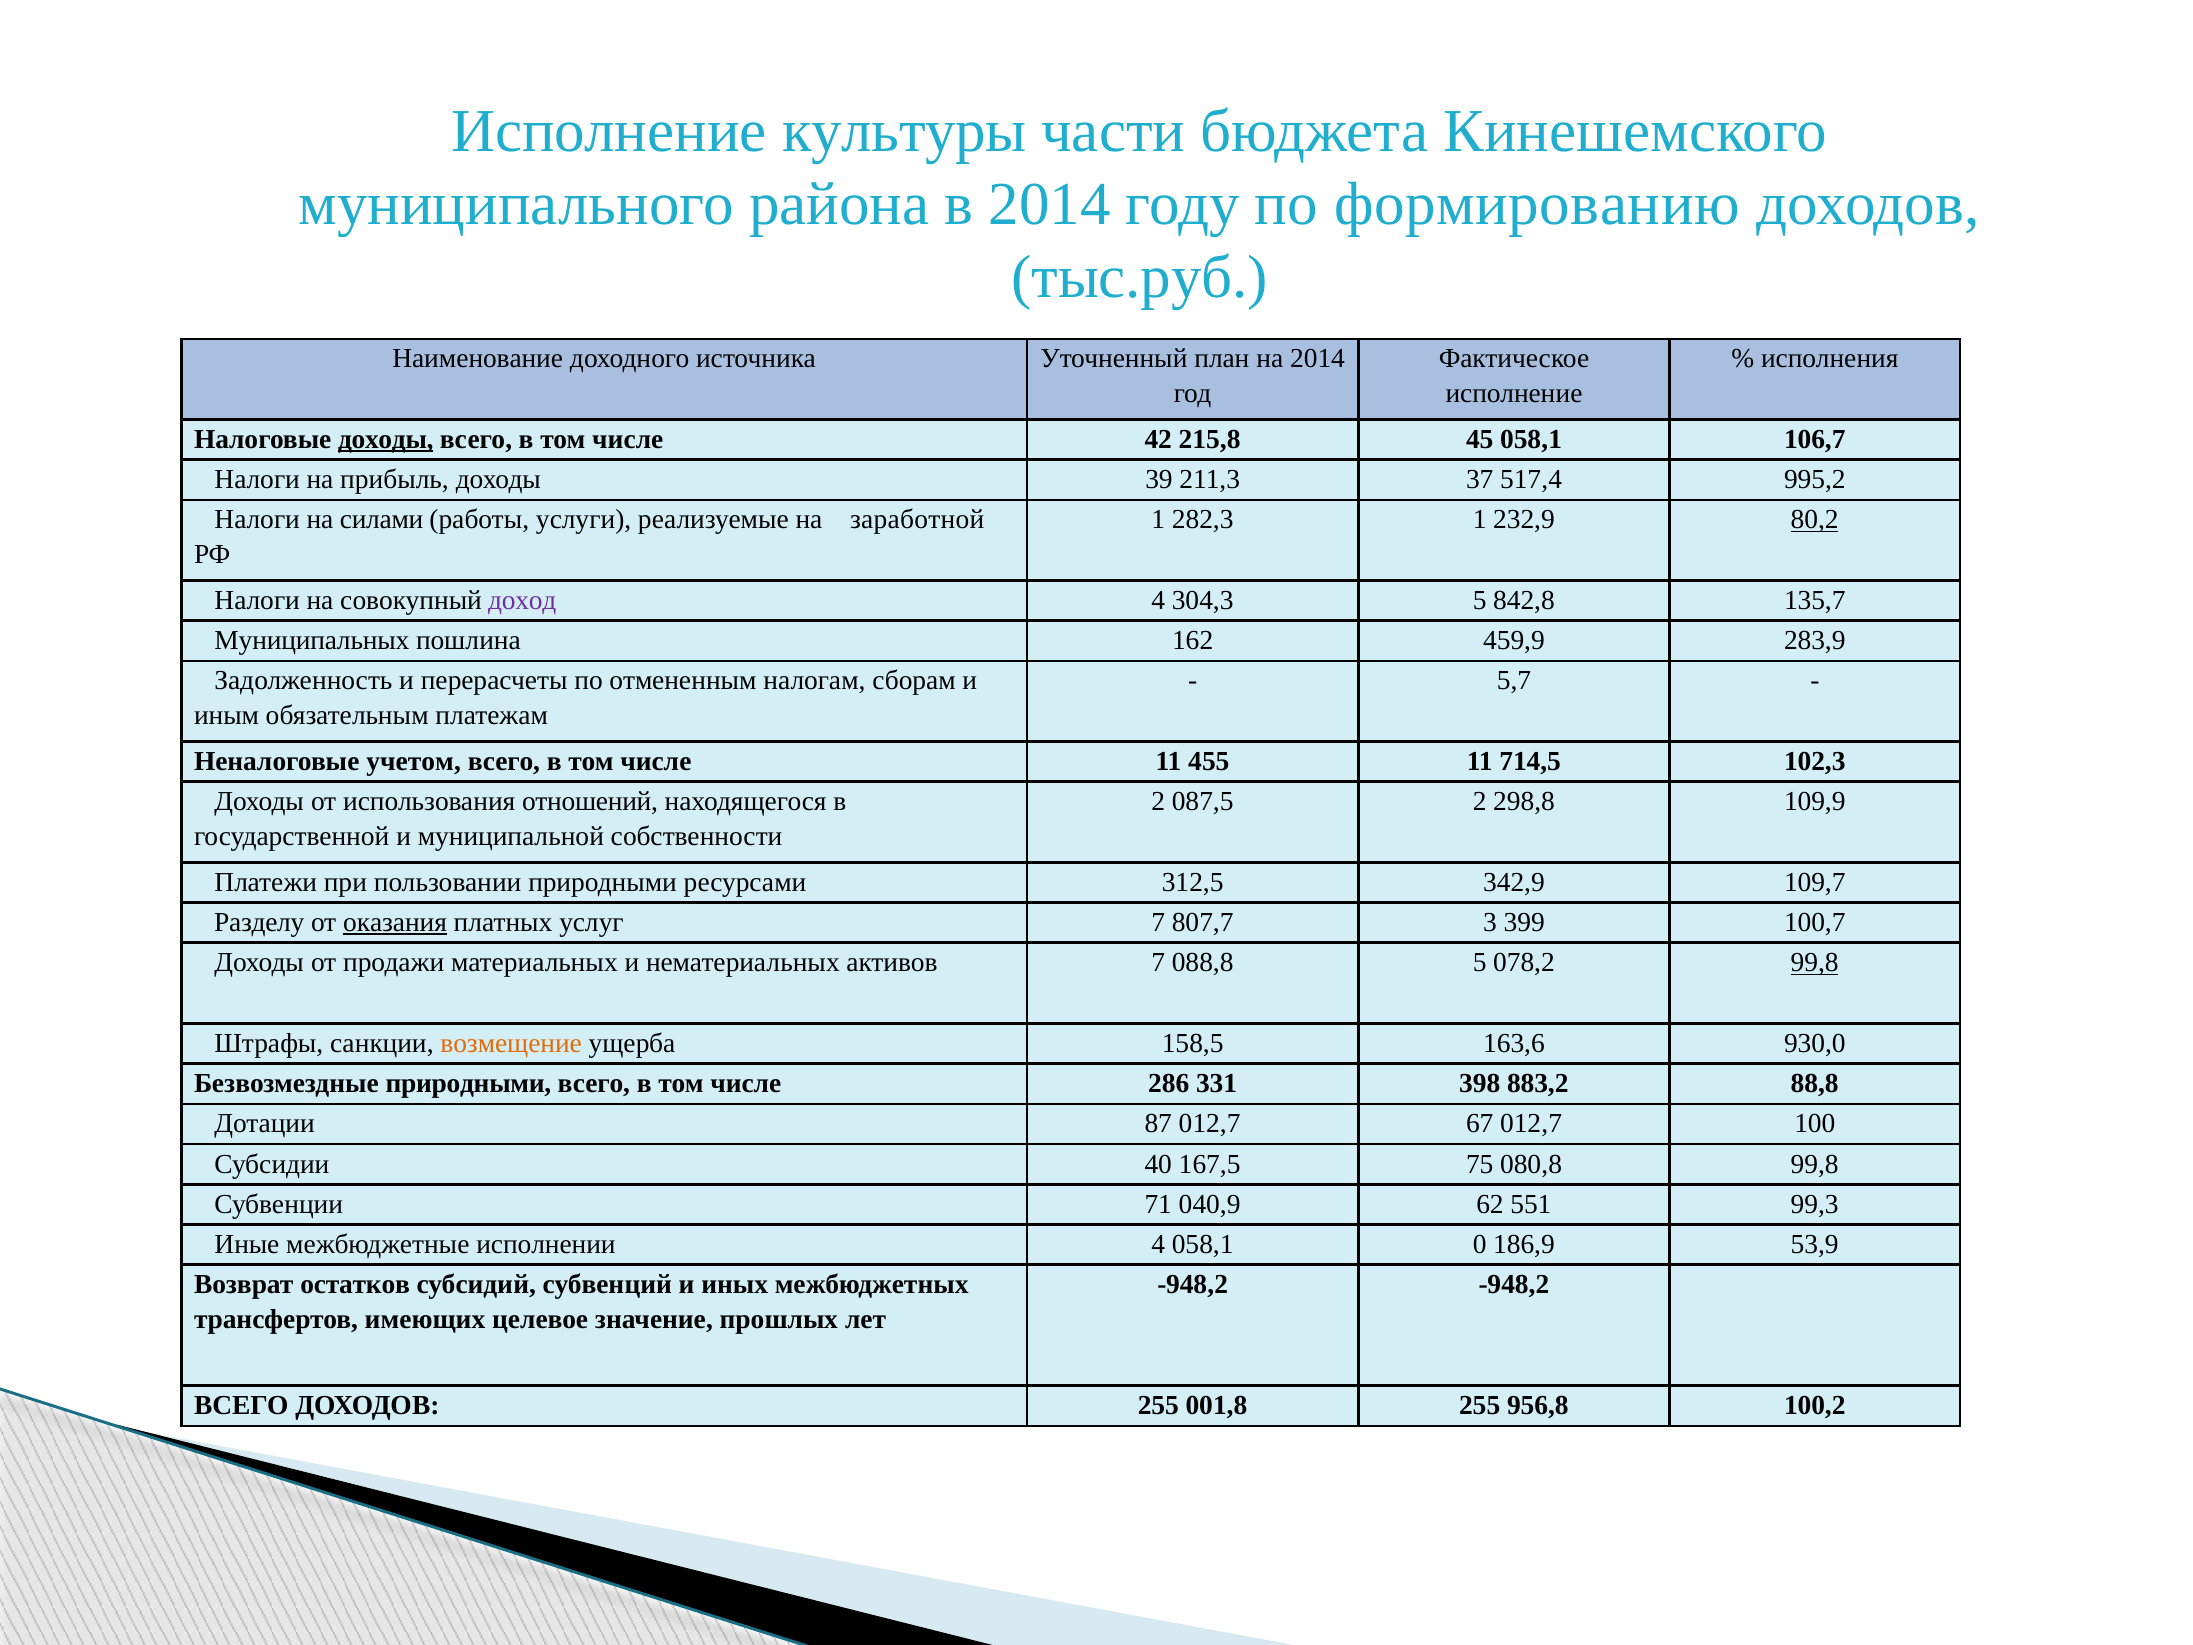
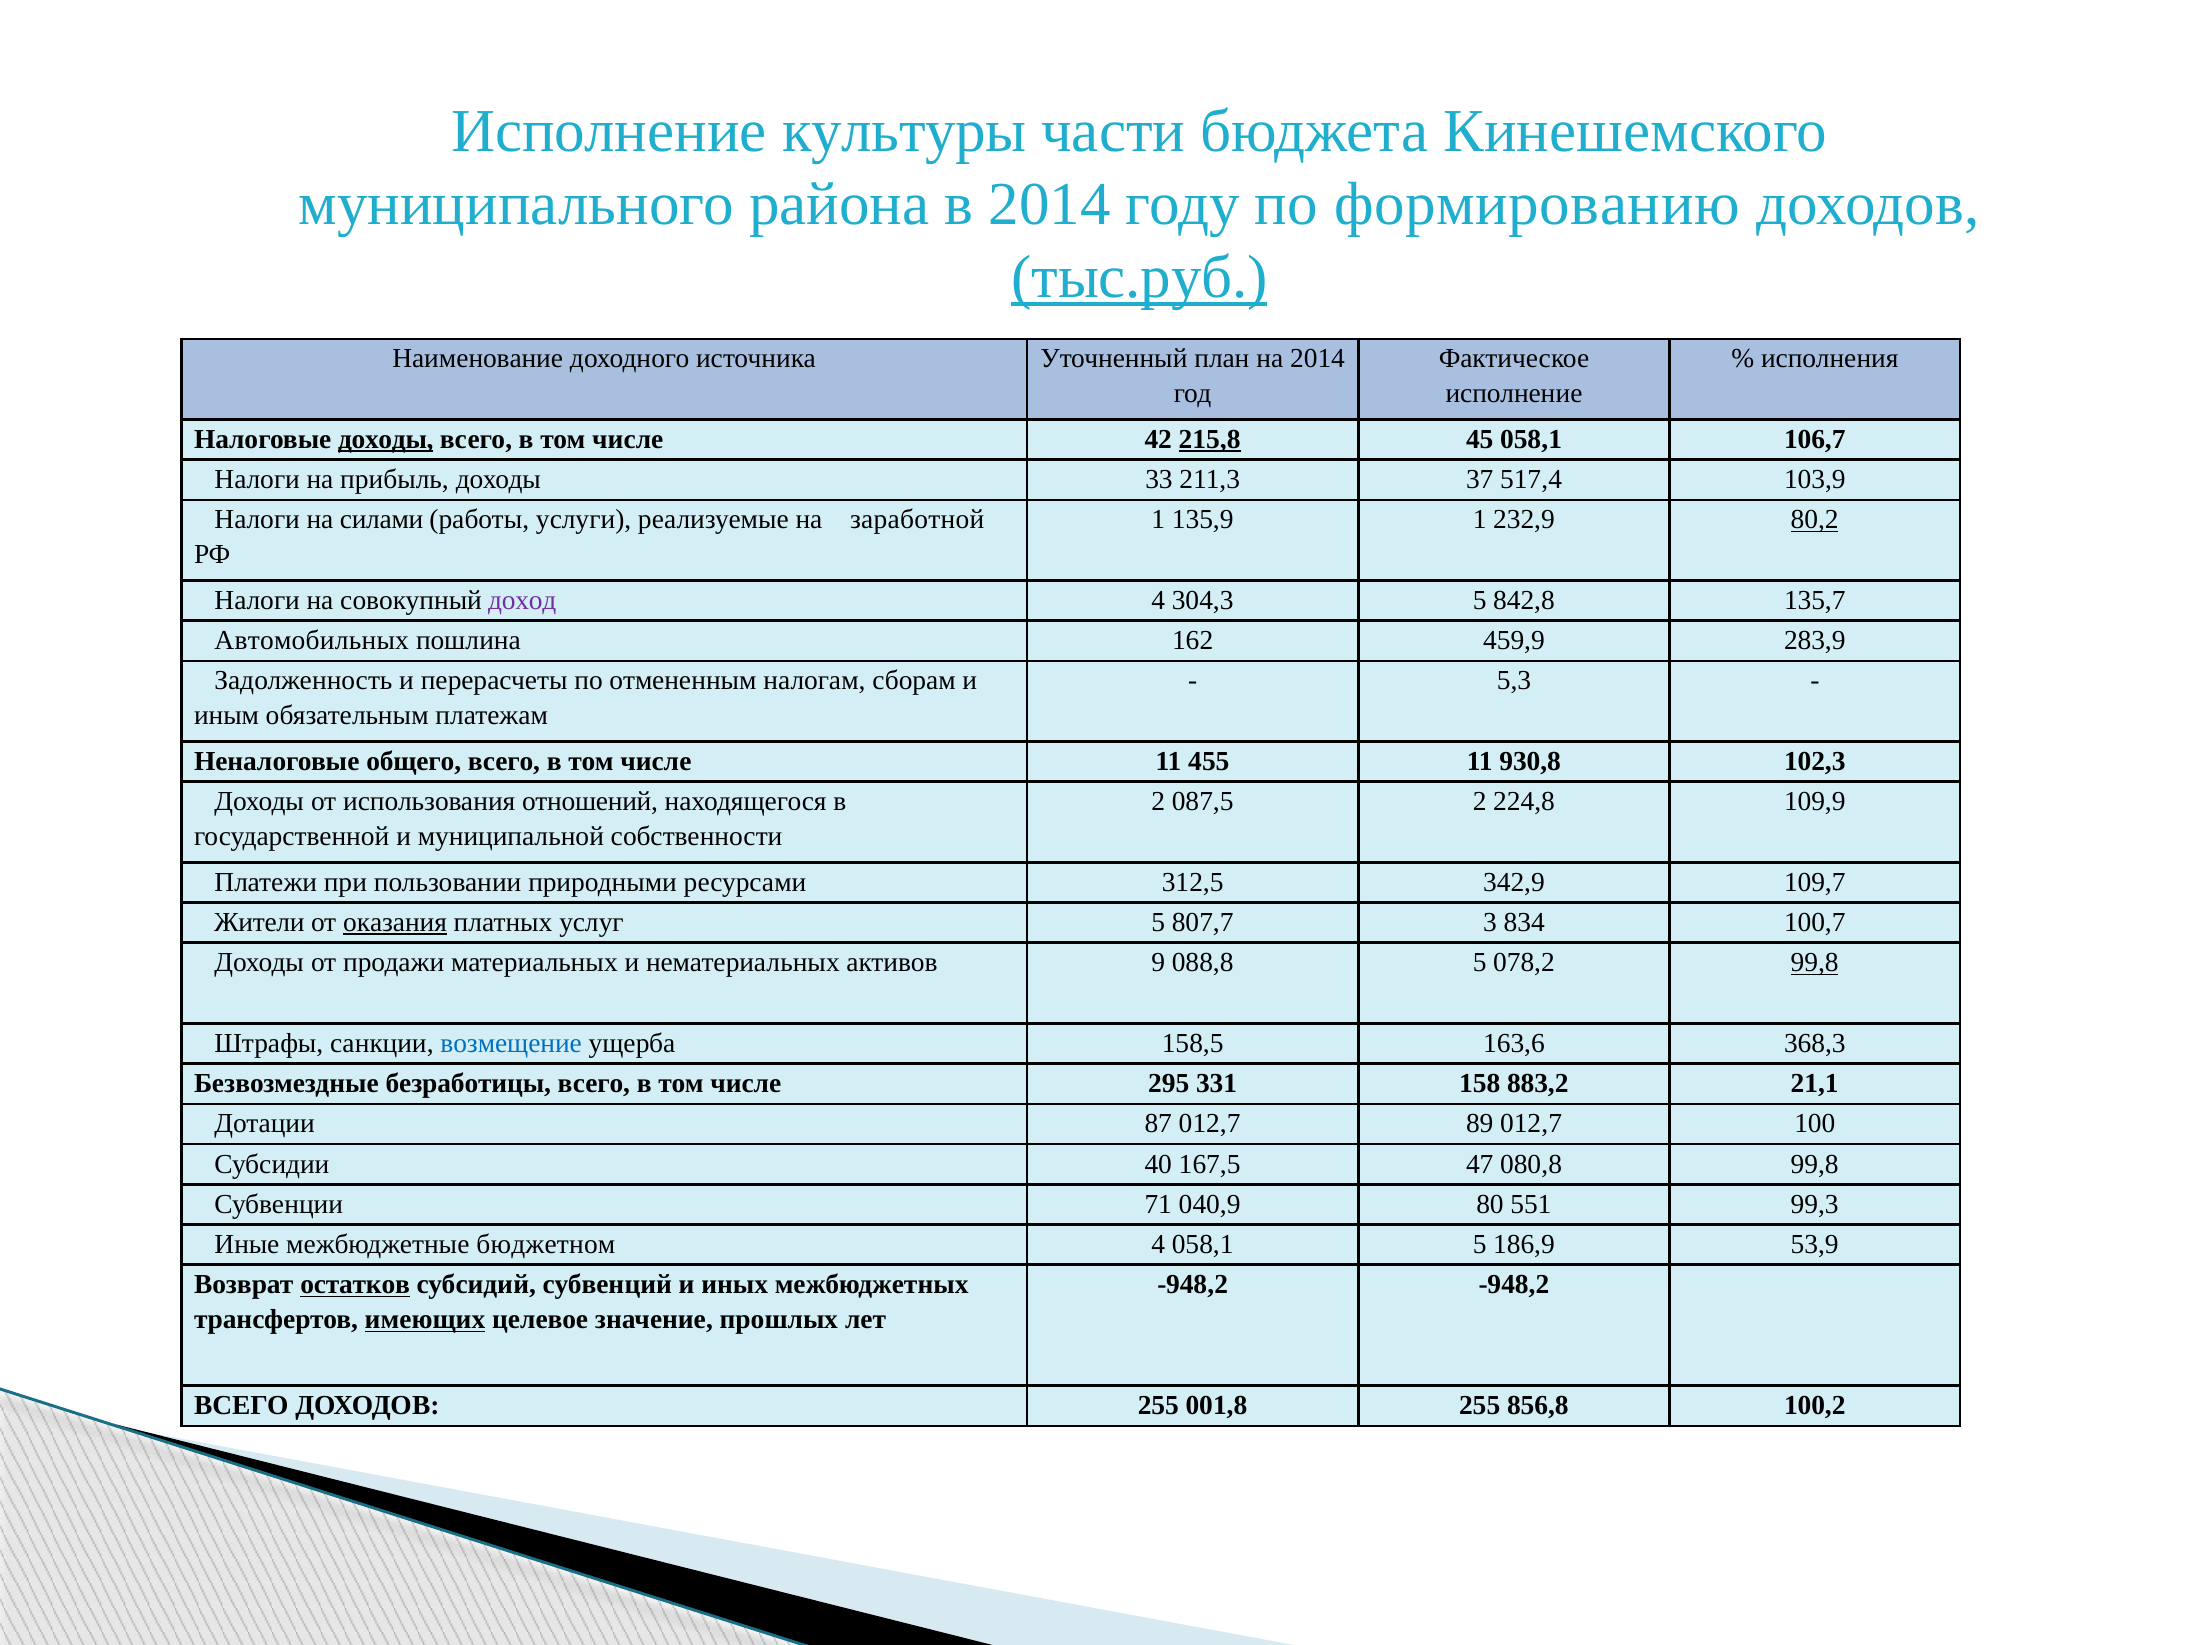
тыс.руб underline: none -> present (1140, 278)
215,8 underline: none -> present (1210, 439)
39: 39 -> 33 (1159, 480)
995,2: 995,2 -> 103,9 (1815, 480)
282,3: 282,3 -> 135,9 (1203, 520)
Муниципальных: Муниципальных -> Автомобильных (312, 641)
5,7: 5,7 -> 5,3 (1514, 681)
учетом: учетом -> общего (414, 761)
714,5: 714,5 -> 930,8 (1530, 761)
298,8: 298,8 -> 224,8 (1524, 802)
Разделу: Разделу -> Жители (259, 922)
услуг 7: 7 -> 5 (1158, 922)
399: 399 -> 834 (1524, 922)
активов 7: 7 -> 9 (1158, 963)
возмещение colour: orange -> blue (511, 1043)
930,0: 930,0 -> 368,3 (1815, 1043)
Безвозмездные природными: природными -> безработицы (468, 1083)
286: 286 -> 295 (1169, 1083)
398: 398 -> 158 (1480, 1083)
88,8: 88,8 -> 21,1 (1815, 1083)
67: 67 -> 89 (1480, 1124)
75: 75 -> 47 (1480, 1164)
62: 62 -> 80 (1490, 1204)
исполнении: исполнении -> бюджетном (546, 1244)
058,1 0: 0 -> 5 (1480, 1244)
остатков underline: none -> present (355, 1285)
имеющих underline: none -> present (425, 1319)
956,8: 956,8 -> 856,8 (1538, 1405)
